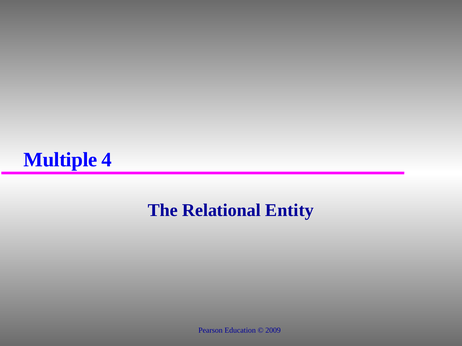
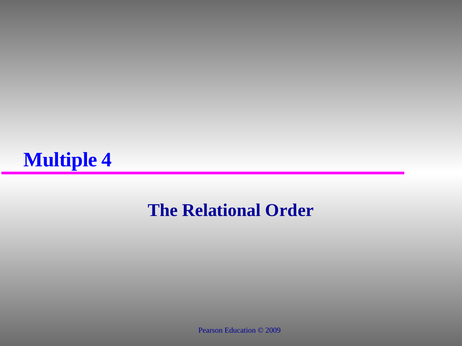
Entity: Entity -> Order (290, 211)
